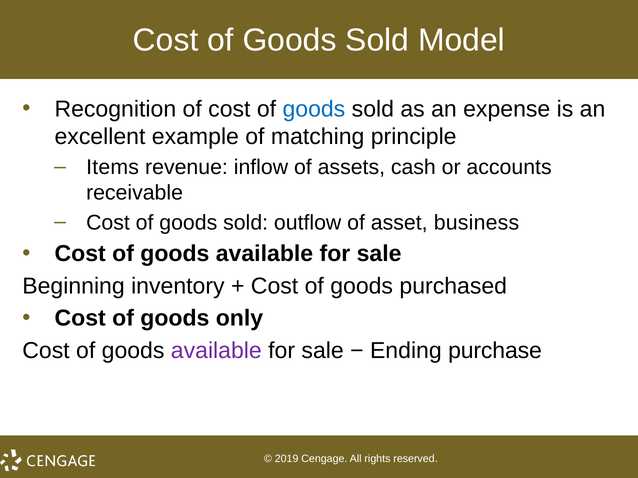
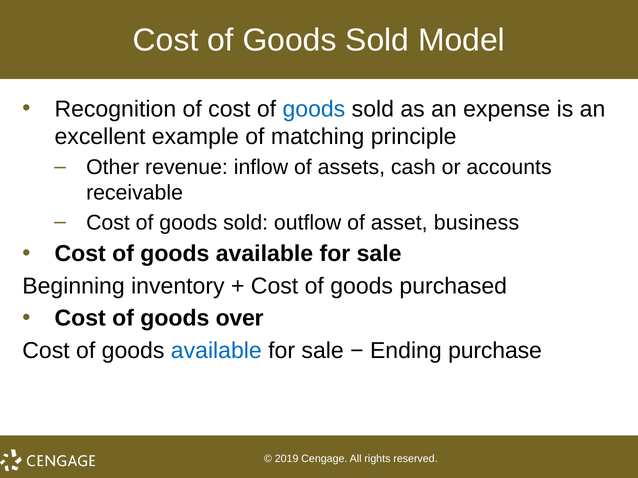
Items: Items -> Other (113, 167)
only: only -> over (240, 319)
available colour: purple -> blue (216, 351)
